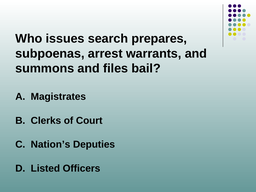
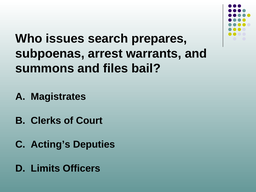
Nation’s: Nation’s -> Acting’s (50, 144)
Listed: Listed -> Limits (45, 168)
